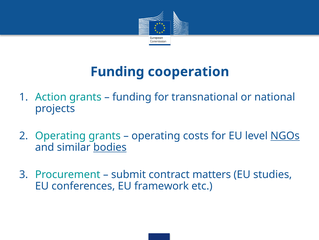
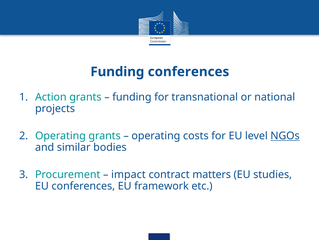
Funding cooperation: cooperation -> conferences (188, 72)
bodies underline: present -> none (110, 147)
submit: submit -> impact (128, 174)
